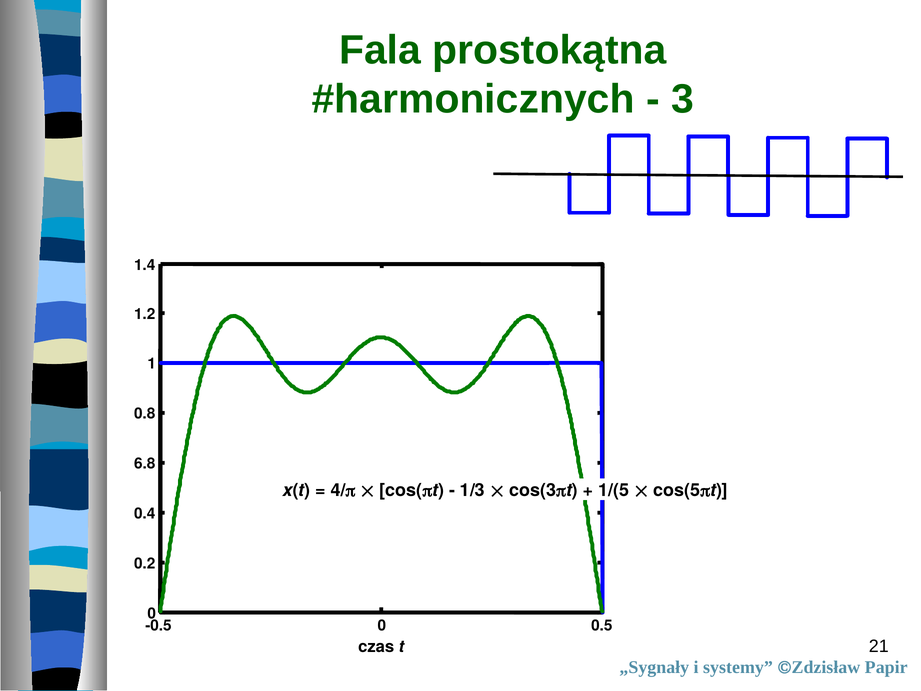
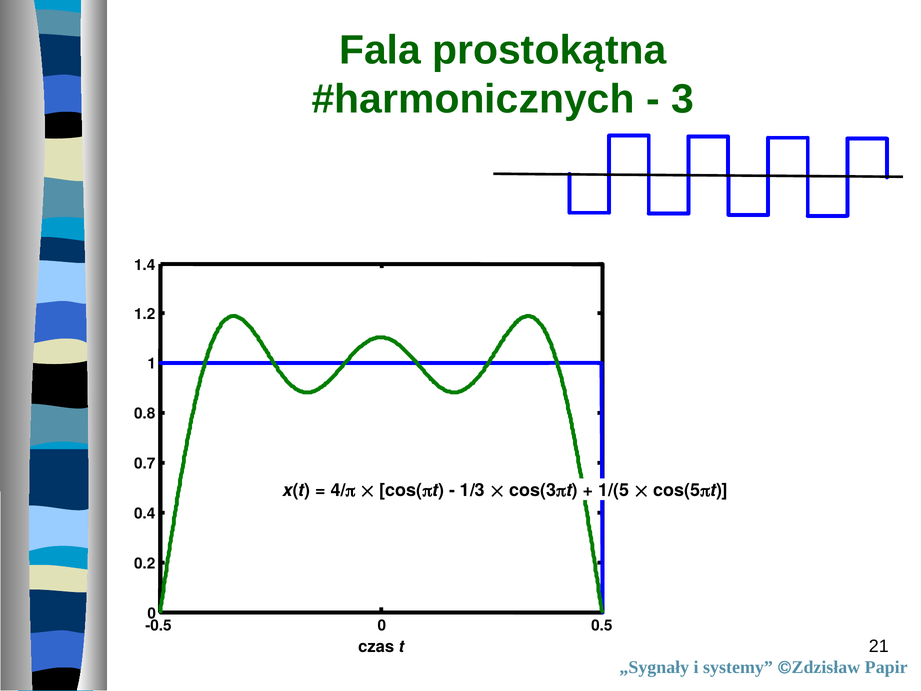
6.8: 6.8 -> 0.7 (145, 464)
